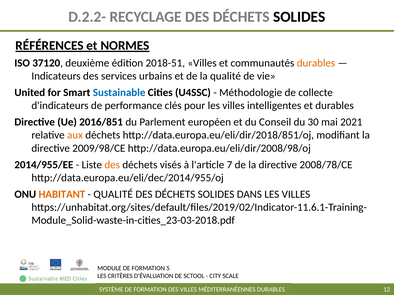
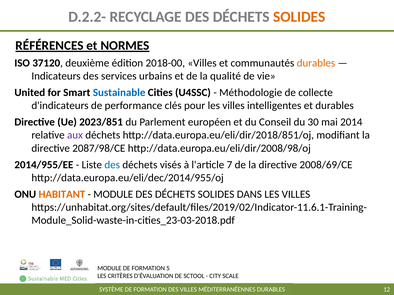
SOLIDES colour: black -> orange (299, 17)
2018-51: 2018-51 -> 2018-00 (165, 63)
2016/851: 2016/851 -> 2023/851 (101, 122)
2021: 2021 -> 2014 (351, 122)
aux colour: orange -> purple (75, 135)
2009/98/CE: 2009/98/CE -> 2087/98/CE (99, 148)
des colour: orange -> blue (112, 165)
2008/78/CE: 2008/78/CE -> 2008/69/CE (326, 165)
QUALITÉ: QUALITÉ -> MODULE (113, 194)
